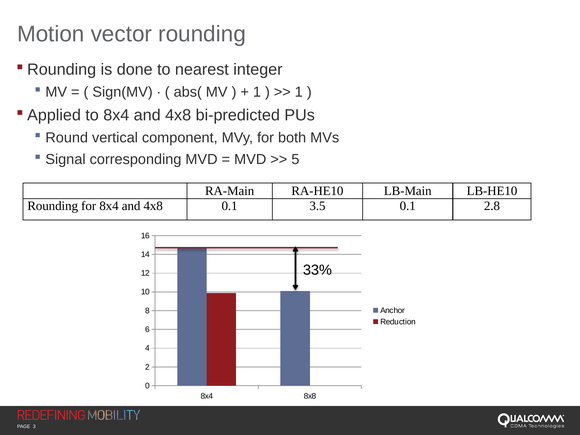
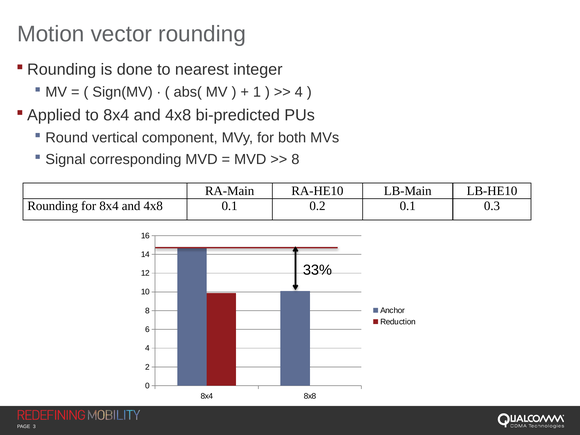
1: 1 -> 4 (299, 92)
5: 5 -> 8 (295, 159)
3.5: 3.5 -> 0.2 (317, 206)
2.8: 2.8 -> 0.3 (492, 206)
